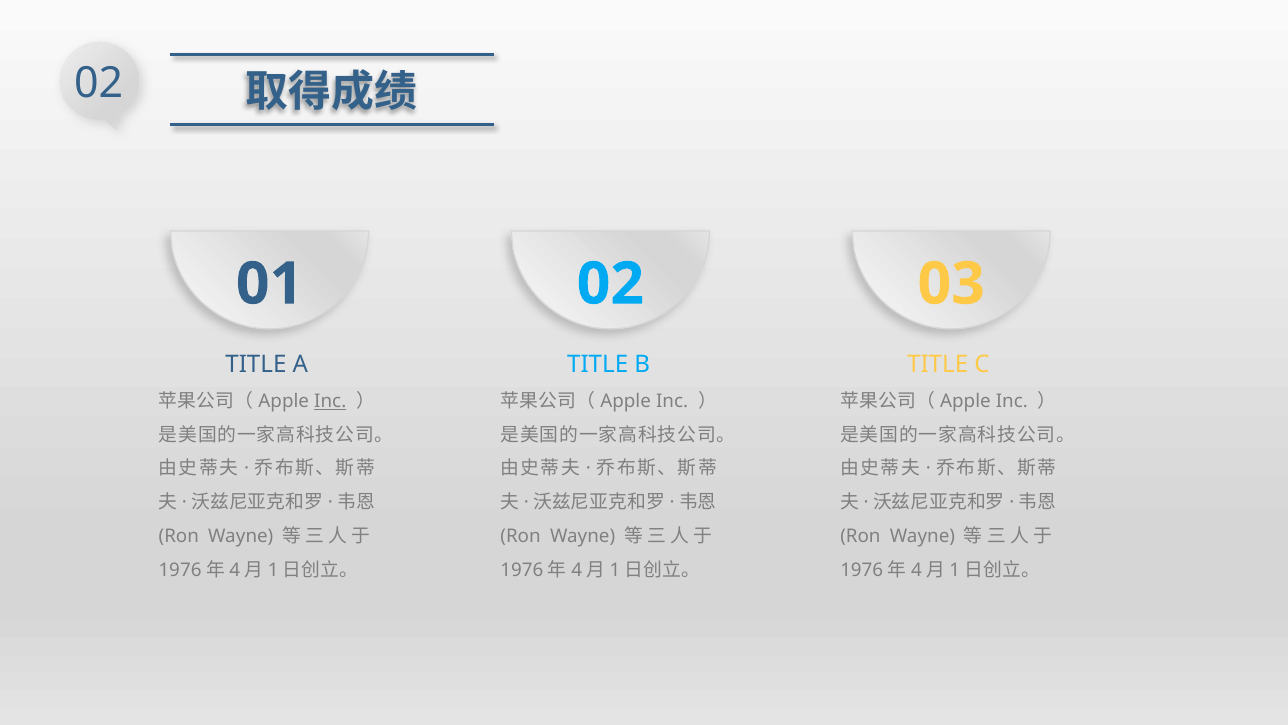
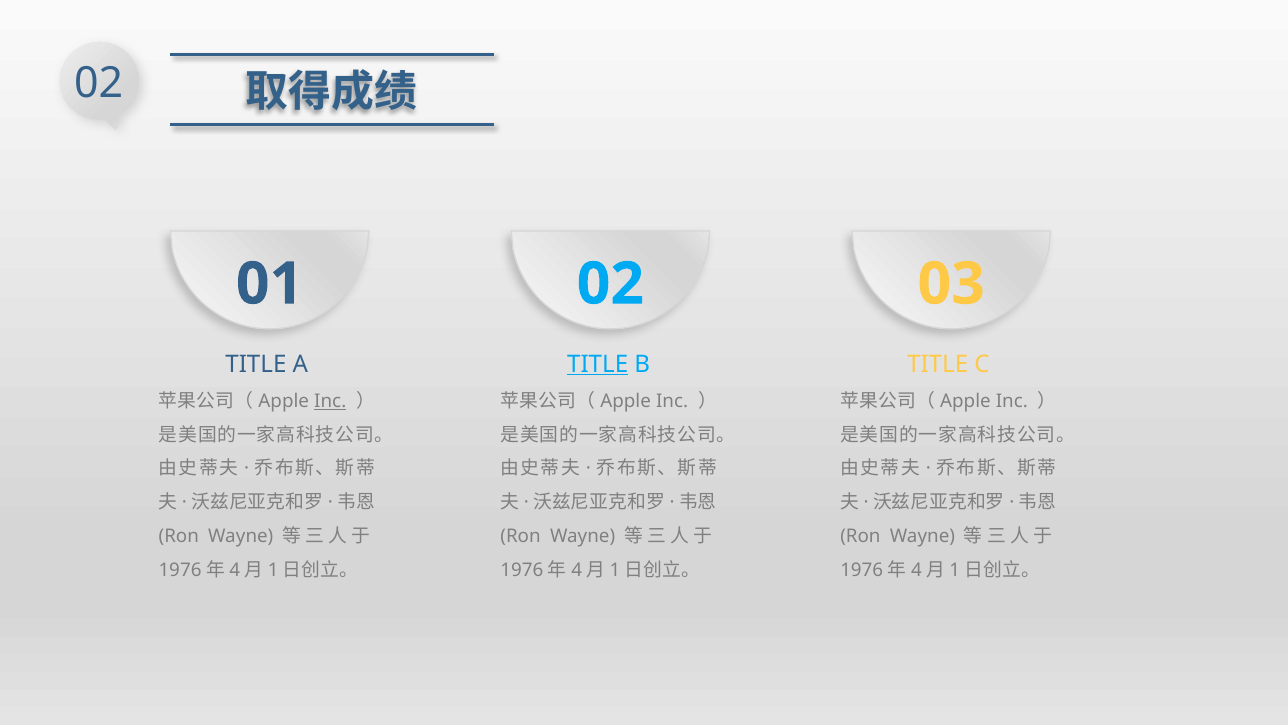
TITLE underline: none -> present (598, 364)
